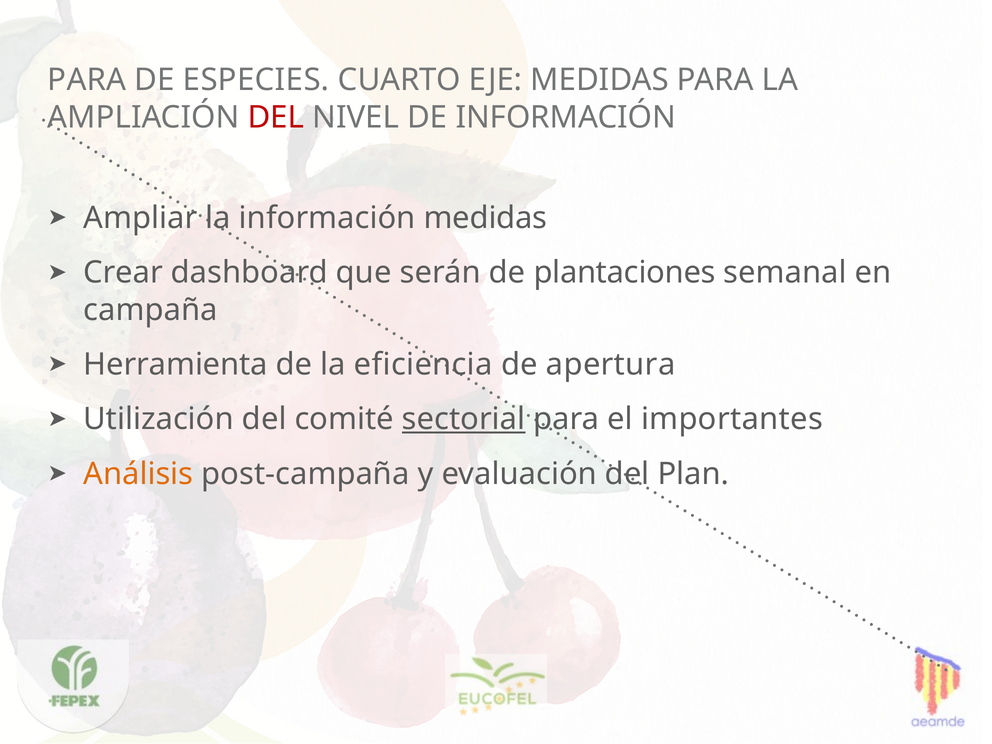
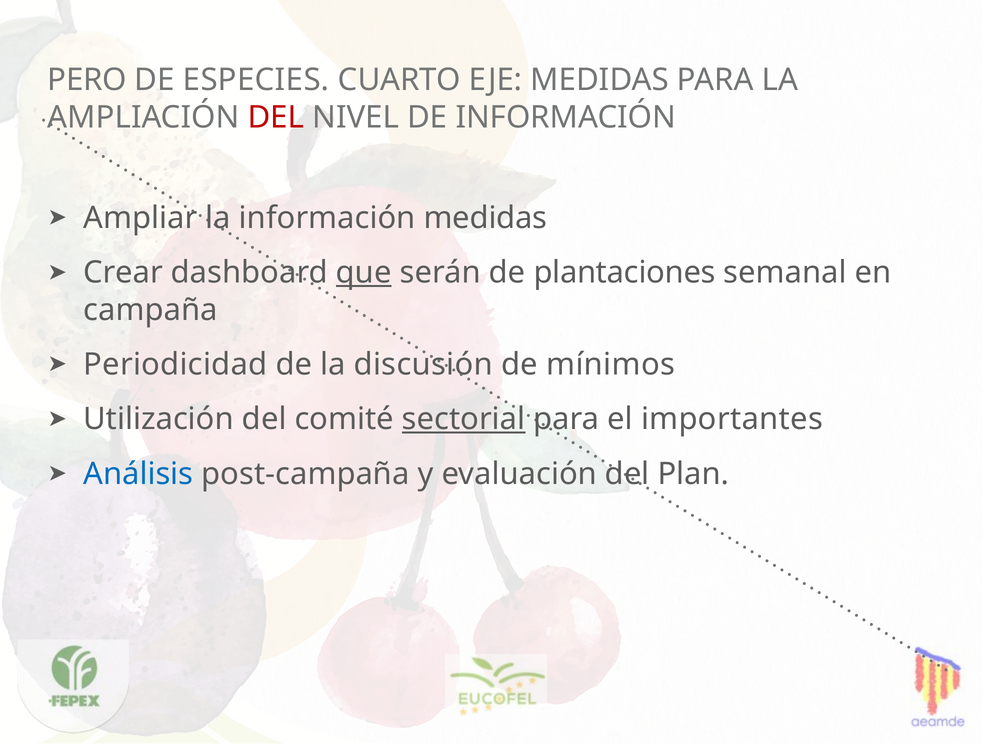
PARA: PARA -> PERO (87, 80)
que underline: none -> present (364, 273)
Herramienta: Herramienta -> Periodicidad (175, 365)
eficiencia: eficiencia -> discusión (423, 365)
apertura: apertura -> mínimos (611, 365)
Análisis colour: orange -> blue (138, 474)
